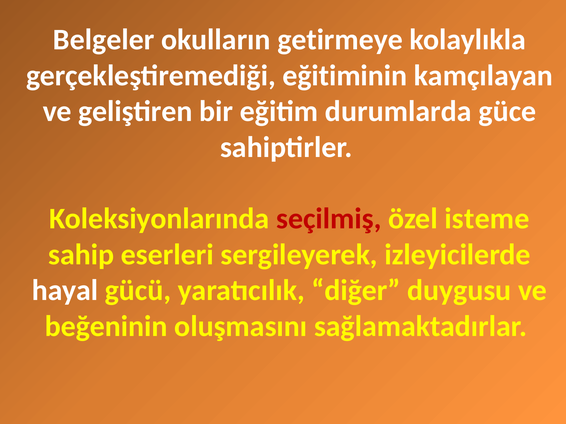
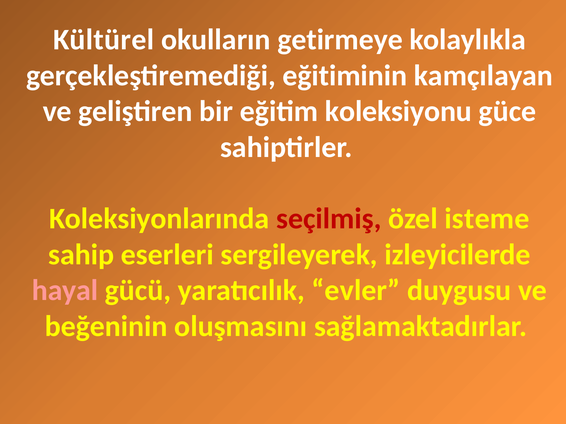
Belgeler: Belgeler -> Kültürel (104, 40)
durumlarda: durumlarda -> koleksiyonu (398, 111)
hayal colour: white -> pink (65, 291)
diğer: diğer -> evler (356, 291)
